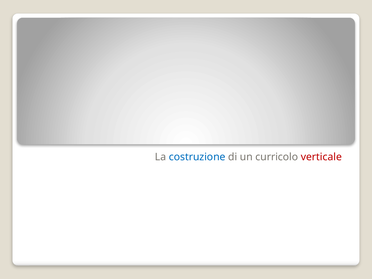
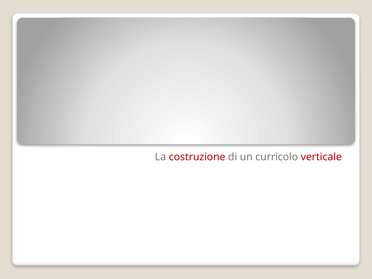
costruzione colour: blue -> red (197, 157)
